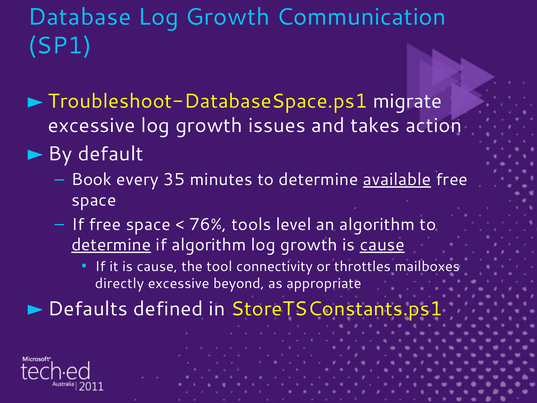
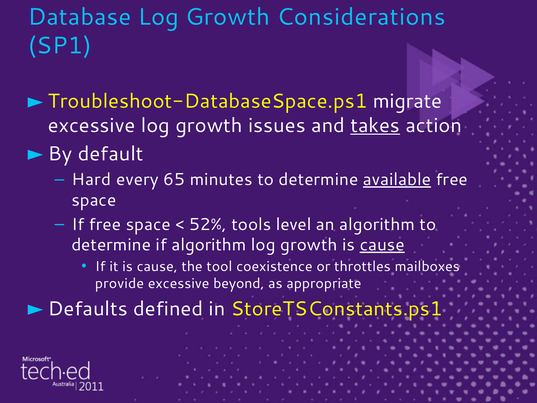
Communication: Communication -> Considerations (361, 17)
takes underline: none -> present (375, 125)
Book: Book -> Hard (91, 180)
35: 35 -> 65 (174, 180)
76%: 76% -> 52% (208, 224)
determine underline: present -> none (111, 245)
connectivity: connectivity -> coexistence (274, 266)
directly: directly -> provide (119, 283)
